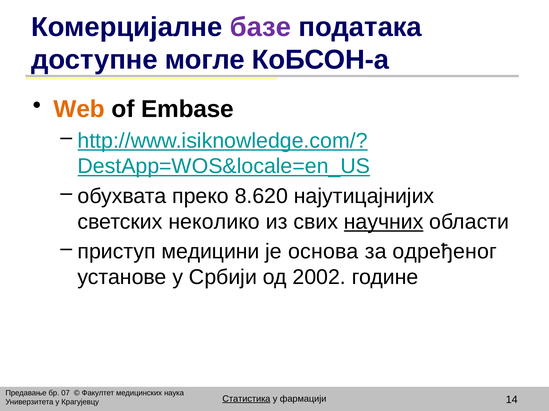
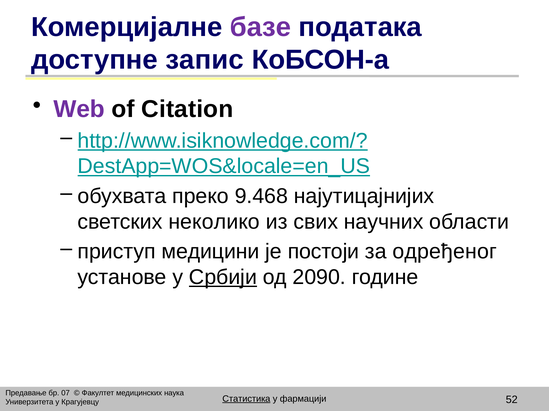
могле: могле -> запис (205, 60)
Web colour: orange -> purple (79, 109)
Embase: Embase -> Citation (187, 109)
8.620: 8.620 -> 9.468 (261, 197)
научних underline: present -> none (384, 222)
основа: основа -> постоји (323, 252)
Србији underline: none -> present (223, 278)
2002: 2002 -> 2090 (319, 278)
14: 14 -> 52 (512, 400)
